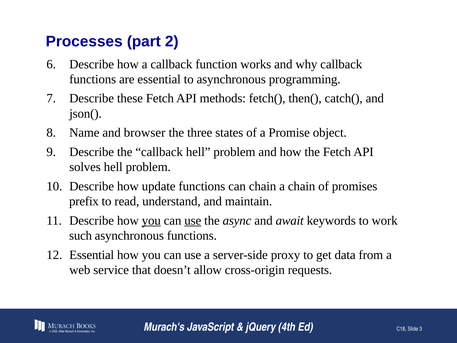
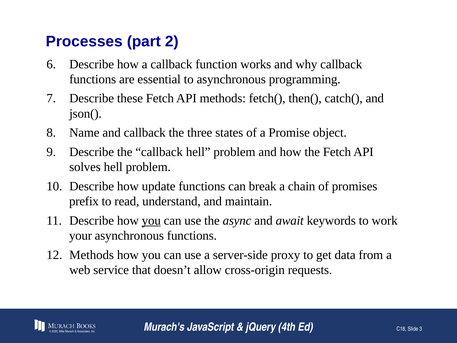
and browser: browser -> callback (145, 133)
can chain: chain -> break (263, 186)
use underline: present -> none (193, 220)
such: such -> your (81, 236)
Essential: Essential -> Methods (92, 255)
